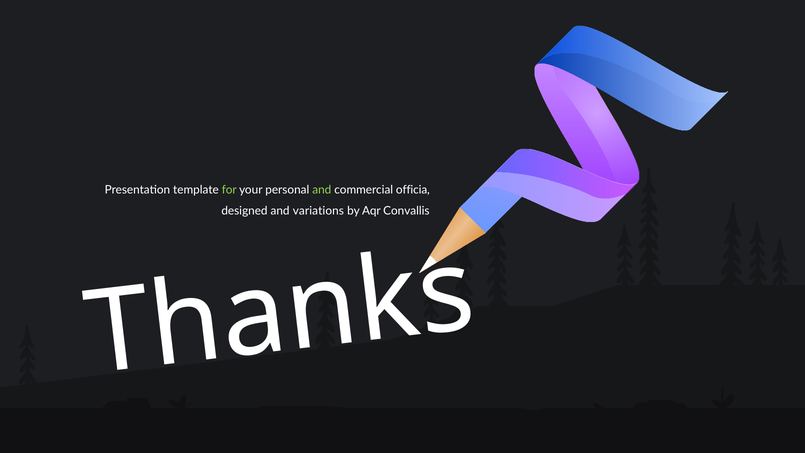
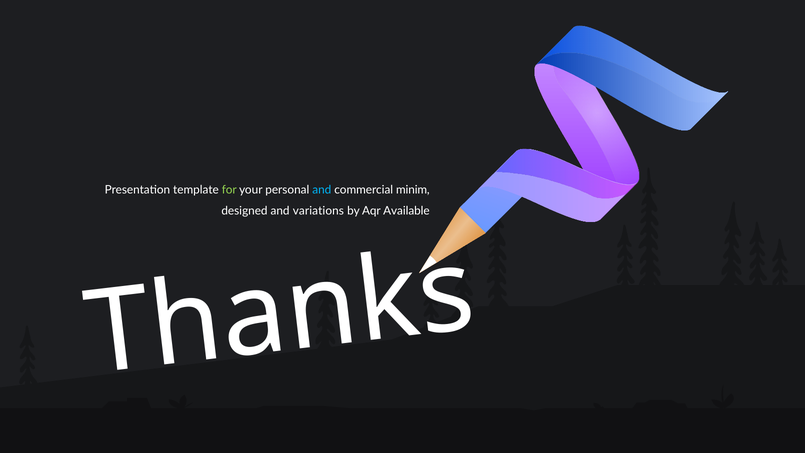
and colour: light green -> light blue (322, 190)
officia: officia -> minim (413, 190)
Convallis: Convallis -> Available (406, 211)
